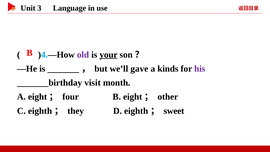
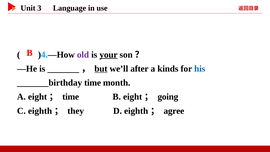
but underline: none -> present (101, 69)
gave: gave -> after (139, 69)
his colour: purple -> blue (200, 69)
_______birthday visit: visit -> time (93, 83)
four: four -> time (71, 97)
other: other -> going (168, 97)
sweet: sweet -> agree (174, 111)
